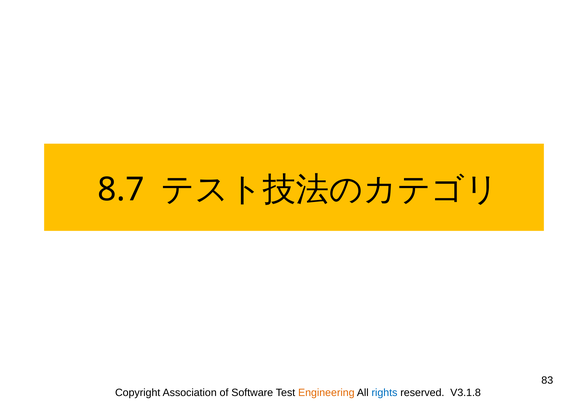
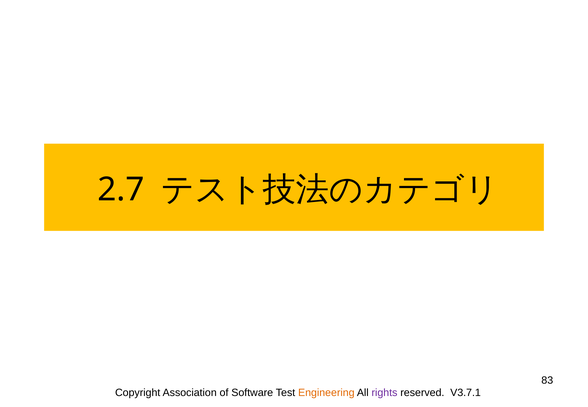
8.7: 8.7 -> 2.7 (121, 190)
rights colour: blue -> purple (384, 393)
V3.1.8: V3.1.8 -> V3.7.1 (466, 393)
